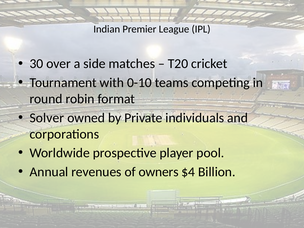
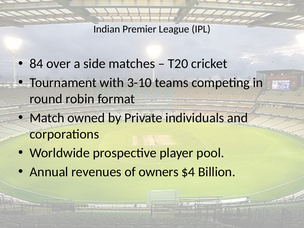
30: 30 -> 84 (36, 64)
0-10: 0-10 -> 3-10 (139, 83)
Solver: Solver -> Match (47, 118)
